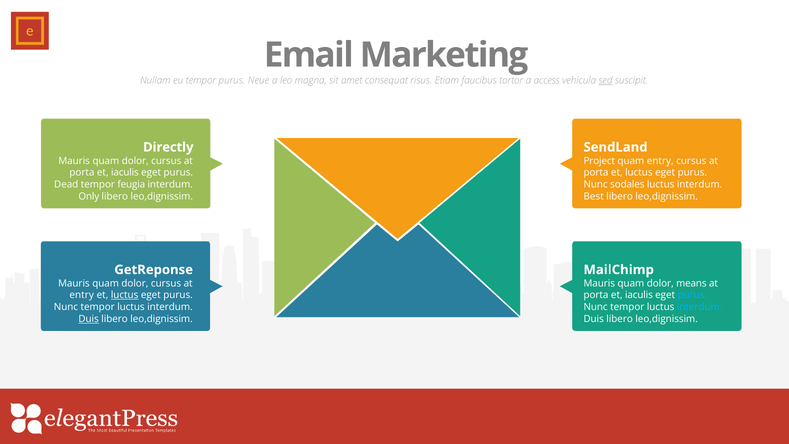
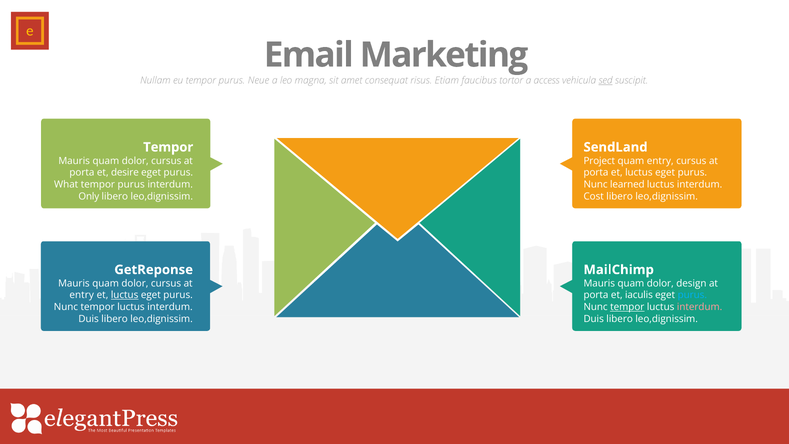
Directly: Directly -> Tempor (168, 147)
iaculis: iaculis -> desire (125, 173)
Dead: Dead -> What (66, 184)
feugia: feugia -> purus (131, 184)
sodales: sodales -> learned (627, 184)
Best: Best -> Cost (594, 196)
means: means -> design (691, 283)
tempor underline: none -> present (627, 307)
interdum colour: light blue -> pink (700, 307)
Duis underline: present -> none (89, 319)
